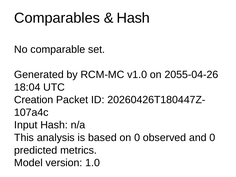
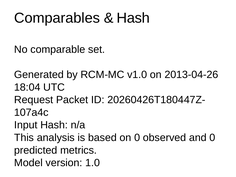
2055-04-26: 2055-04-26 -> 2013-04-26 (191, 75)
Creation: Creation -> Request (34, 100)
